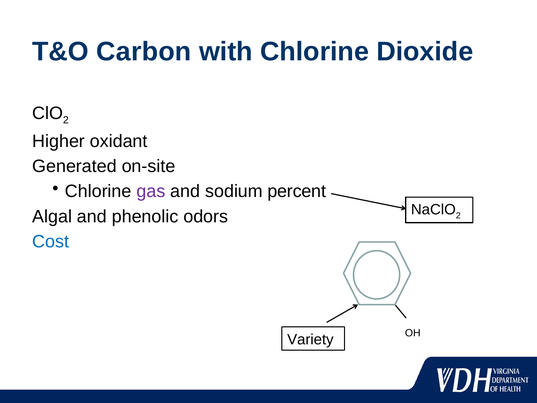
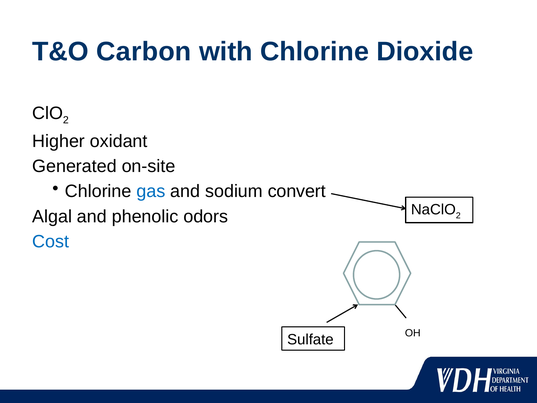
gas colour: purple -> blue (151, 191)
percent: percent -> convert (297, 191)
Variety: Variety -> Sulfate (310, 339)
